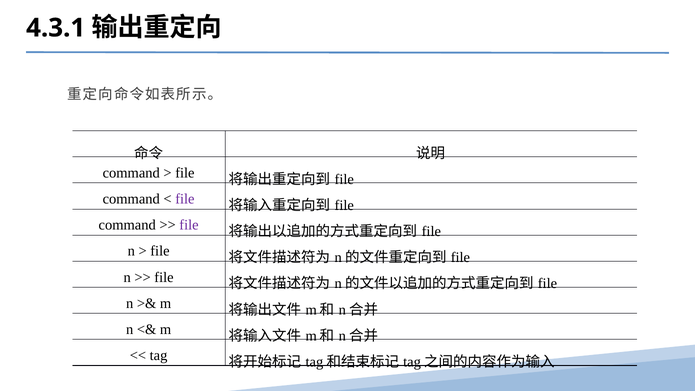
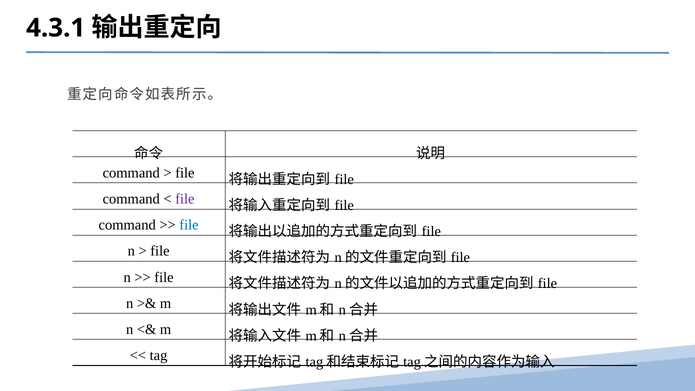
file colour: purple -> blue (189, 225)
